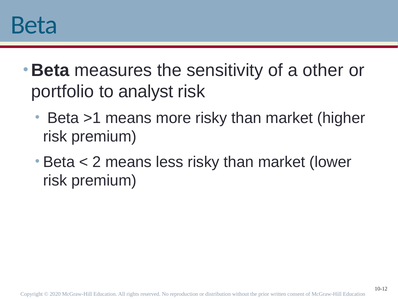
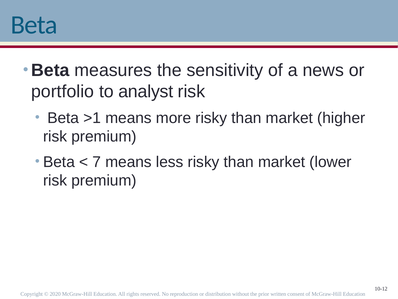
other: other -> news (323, 70)
2: 2 -> 7 (97, 162)
